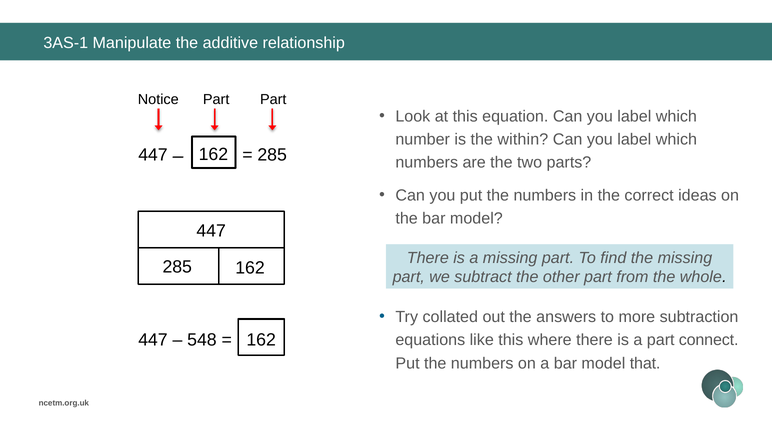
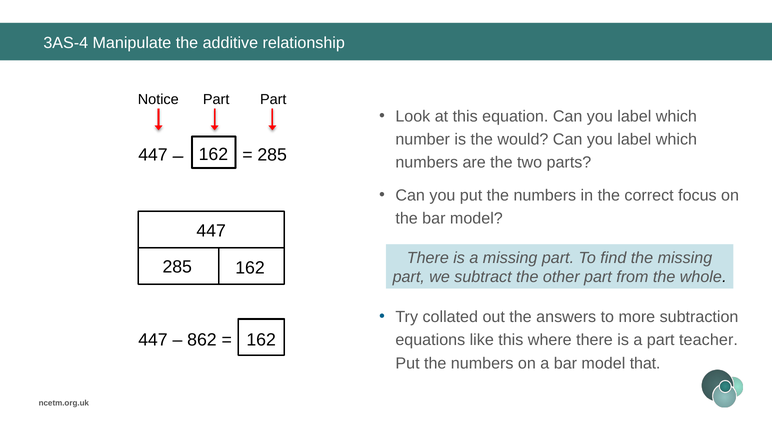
3AS-1: 3AS-1 -> 3AS-4 (66, 43)
within: within -> would (523, 139)
ideas: ideas -> focus (697, 195)
548: 548 -> 862 (202, 340)
connect: connect -> teacher (708, 340)
